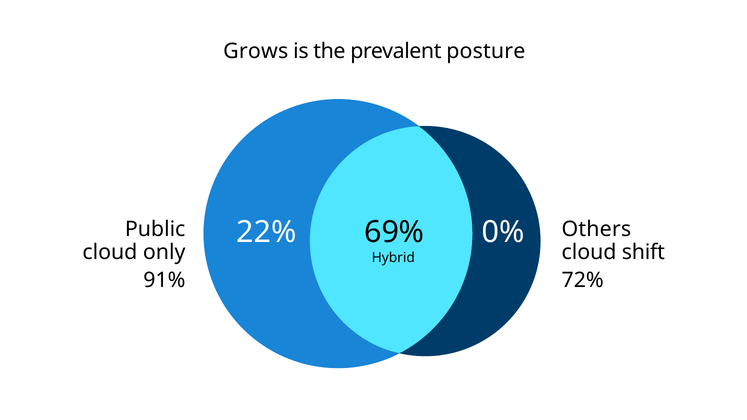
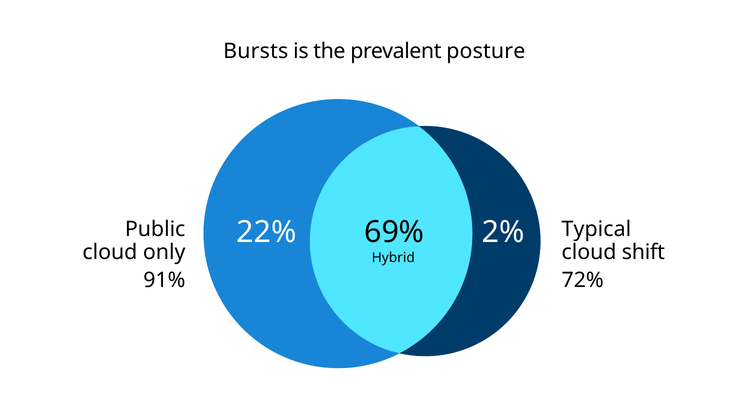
Grows: Grows -> Bursts (256, 51)
Others: Others -> Typical (596, 229)
0%: 0% -> 2% (503, 232)
